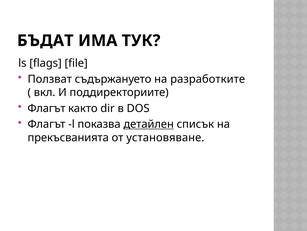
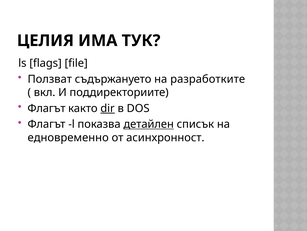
БЪДАТ: БЪДАТ -> ЦЕЛИЯ (45, 41)
dir underline: none -> present (108, 108)
прекъсванията: прекъсванията -> едновременно (68, 137)
установяване: установяване -> асинхронност (165, 137)
